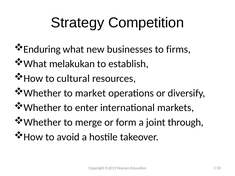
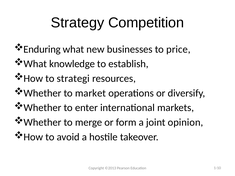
firms: firms -> price (178, 49)
melakukan: melakukan -> knowledge (72, 64)
cultural: cultural -> strategi (73, 79)
through: through -> opinion (186, 122)
